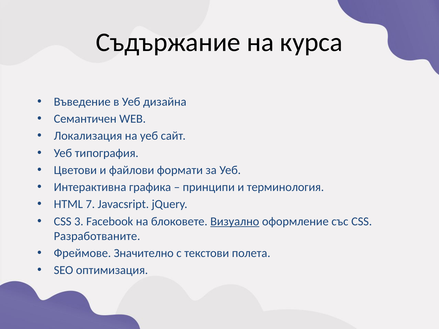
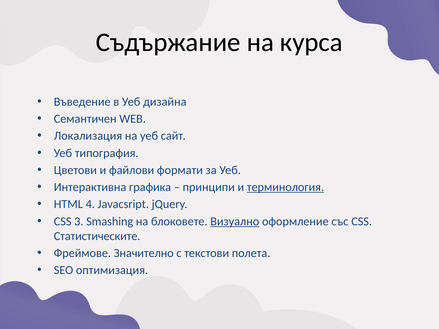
терминология underline: none -> present (285, 187)
7: 7 -> 4 (90, 204)
Facebook: Facebook -> Smashing (110, 222)
Разработваните: Разработваните -> Статистическите (97, 236)
